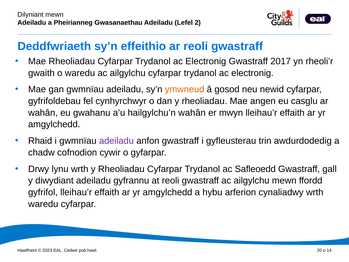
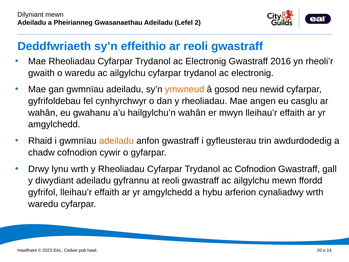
2017: 2017 -> 2016 (281, 61)
adeiladu colour: purple -> orange (116, 141)
ac Safleoedd: Safleoedd -> Cofnodion (255, 169)
